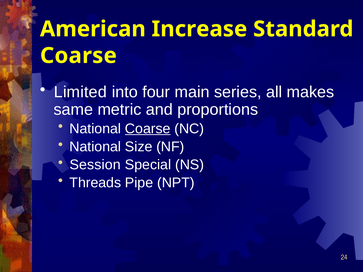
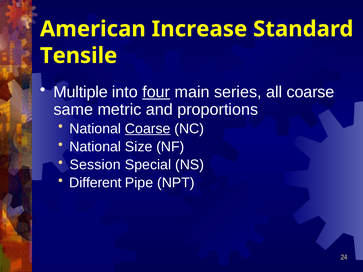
Coarse: Coarse -> Tensile (79, 56)
Limited: Limited -> Multiple (81, 92)
four underline: none -> present (156, 92)
all makes: makes -> coarse (311, 92)
Threads: Threads -> Different (95, 183)
